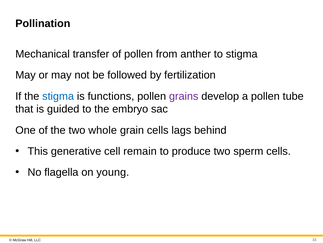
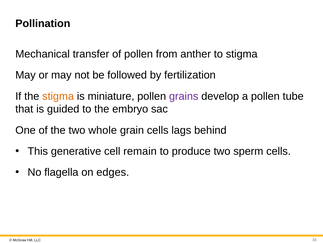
stigma colour: blue -> orange (58, 96)
functions: functions -> miniature (111, 96)
young: young -> edges (113, 172)
